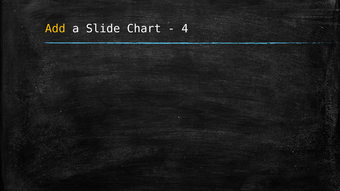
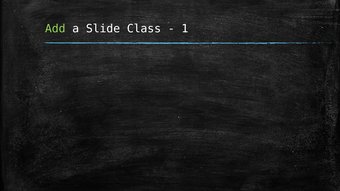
Add colour: yellow -> light green (55, 29)
Chart: Chart -> Class (144, 29)
4: 4 -> 1 (185, 29)
